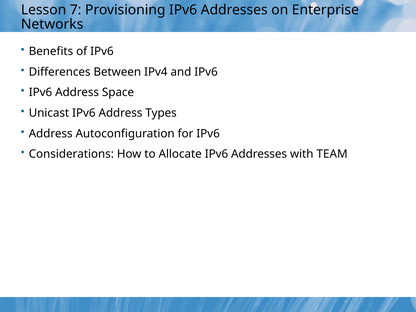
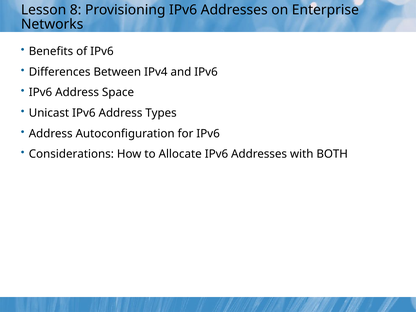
7: 7 -> 8 (76, 10)
TEAM: TEAM -> BOTH (332, 154)
